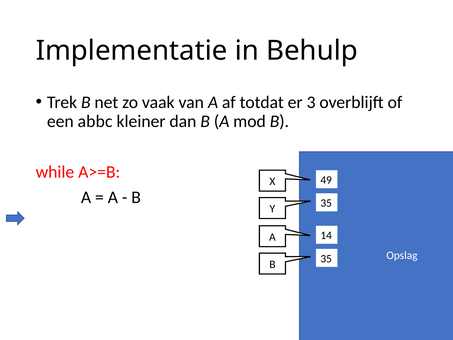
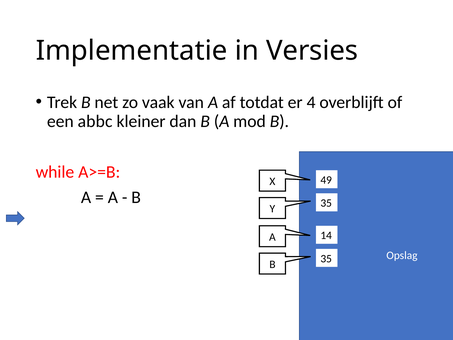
Behulp: Behulp -> Versies (312, 51)
3: 3 -> 4 (311, 102)
